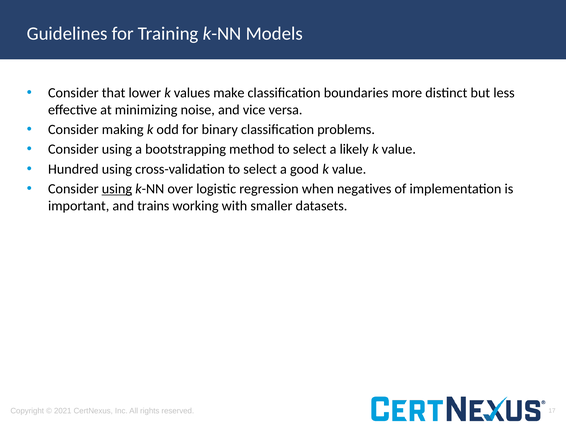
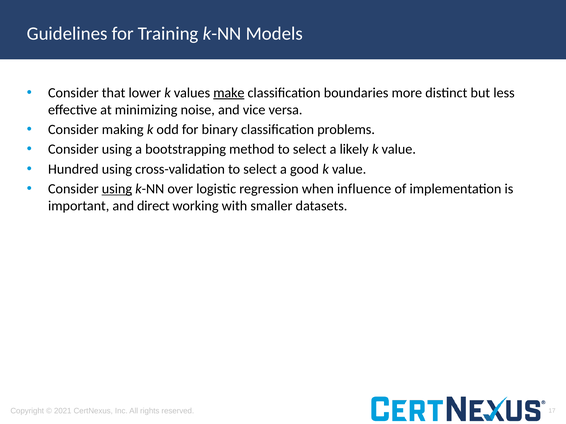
make underline: none -> present (229, 93)
negatives: negatives -> influence (364, 189)
trains: trains -> direct (153, 206)
